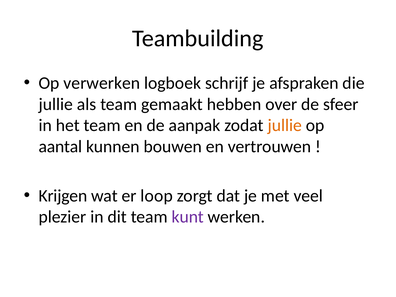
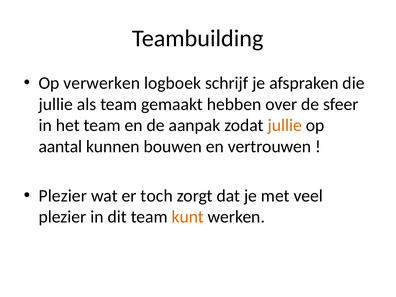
Krijgen: Krijgen -> Plezier (63, 196)
loop: loop -> toch (157, 196)
kunt colour: purple -> orange (188, 217)
